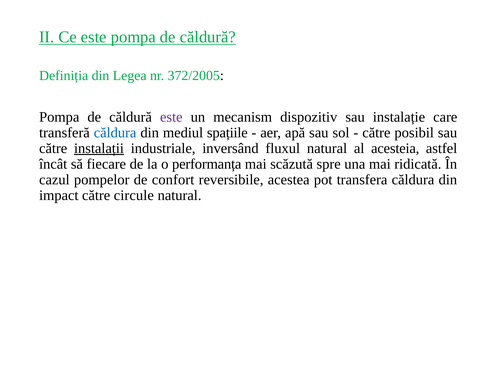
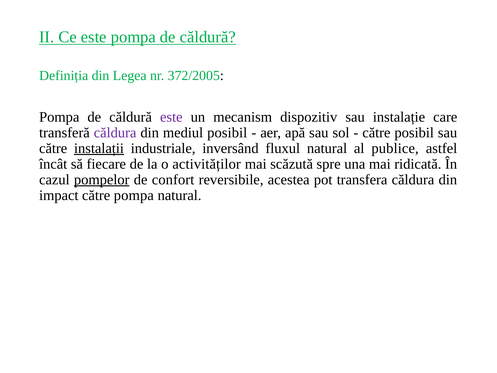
căldura colour: blue -> purple (115, 133)
mediul spațiile: spațiile -> posibil (227, 133)
acesteia: acesteia -> publice (395, 148)
performanța: performanța -> activităților (207, 164)
pompelor underline: none -> present (102, 180)
către circule: circule -> pompa (134, 195)
